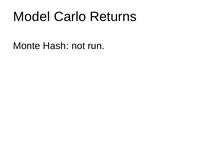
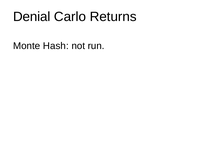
Model: Model -> Denial (32, 17)
